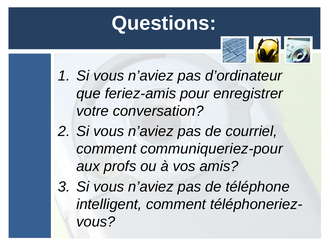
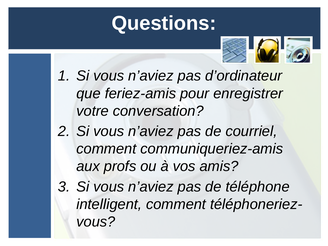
communiqueriez-pour: communiqueriez-pour -> communiqueriez-amis (212, 149)
